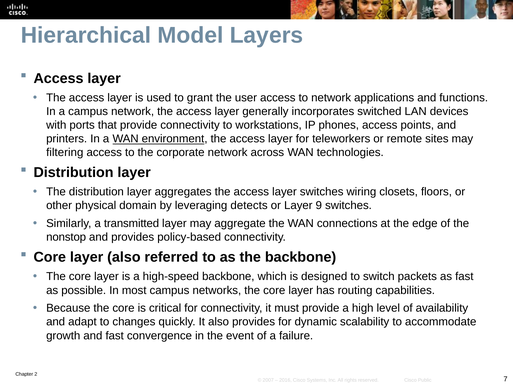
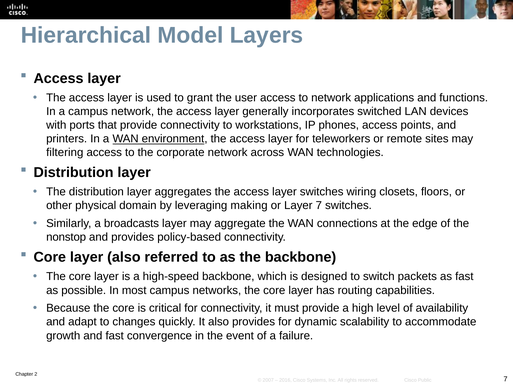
detects: detects -> making (249, 205)
Layer 9: 9 -> 7 (319, 205)
transmitted: transmitted -> broadcasts (131, 223)
